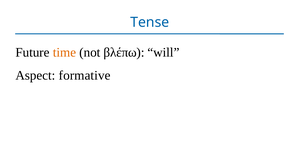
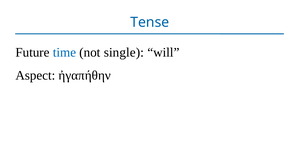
time colour: orange -> blue (64, 52)
βλέπω: βλέπω -> single (124, 52)
formative: formative -> ἠγαπήθην (85, 76)
